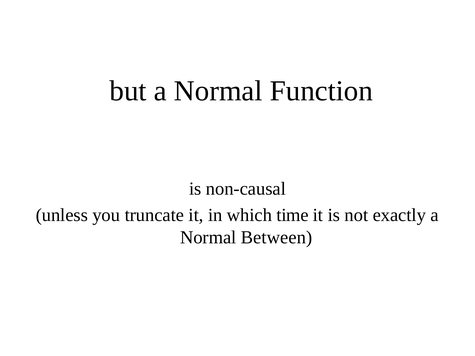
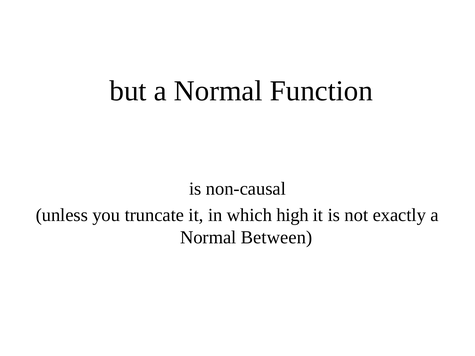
time: time -> high (293, 215)
